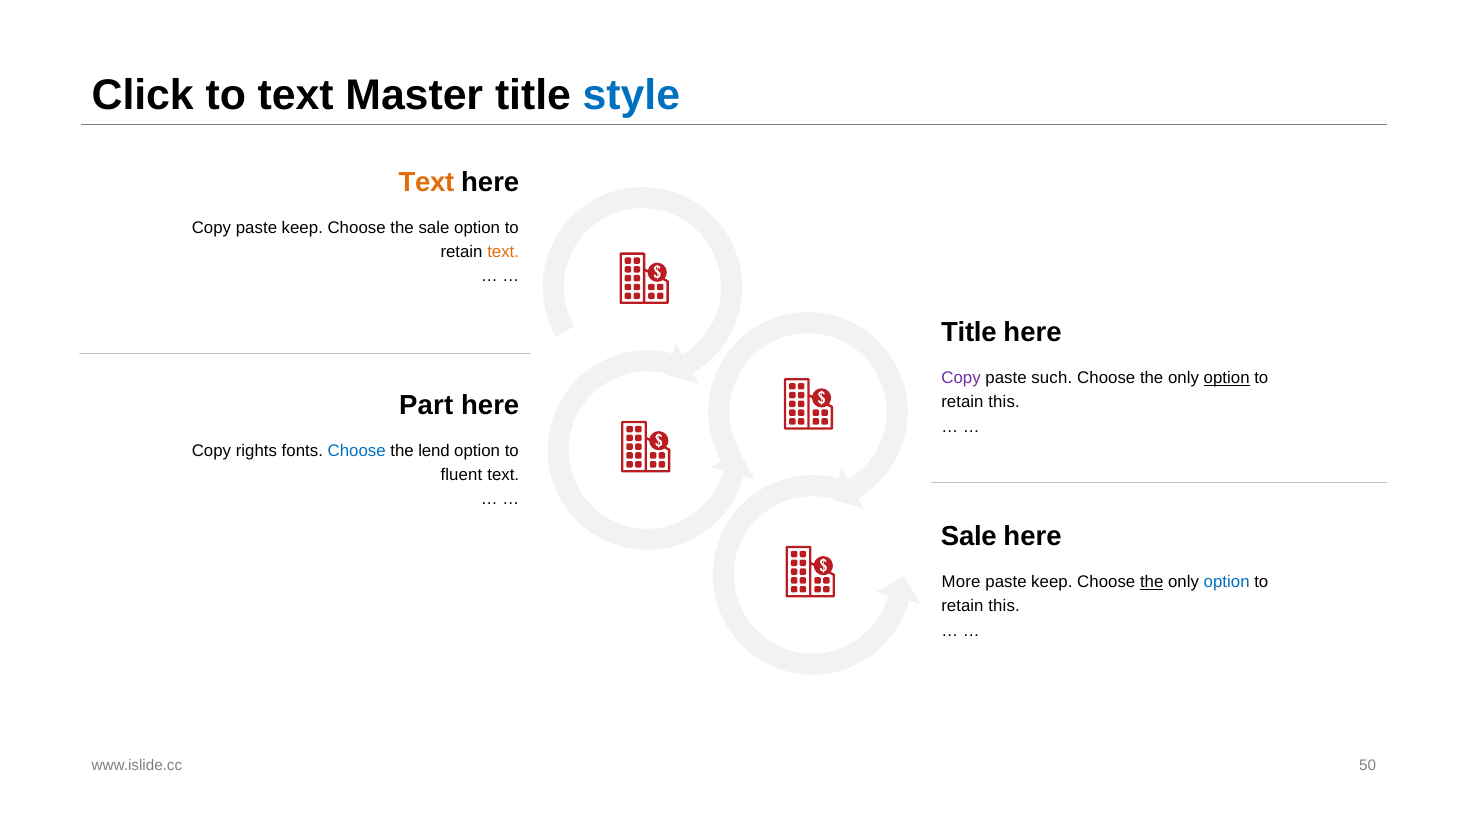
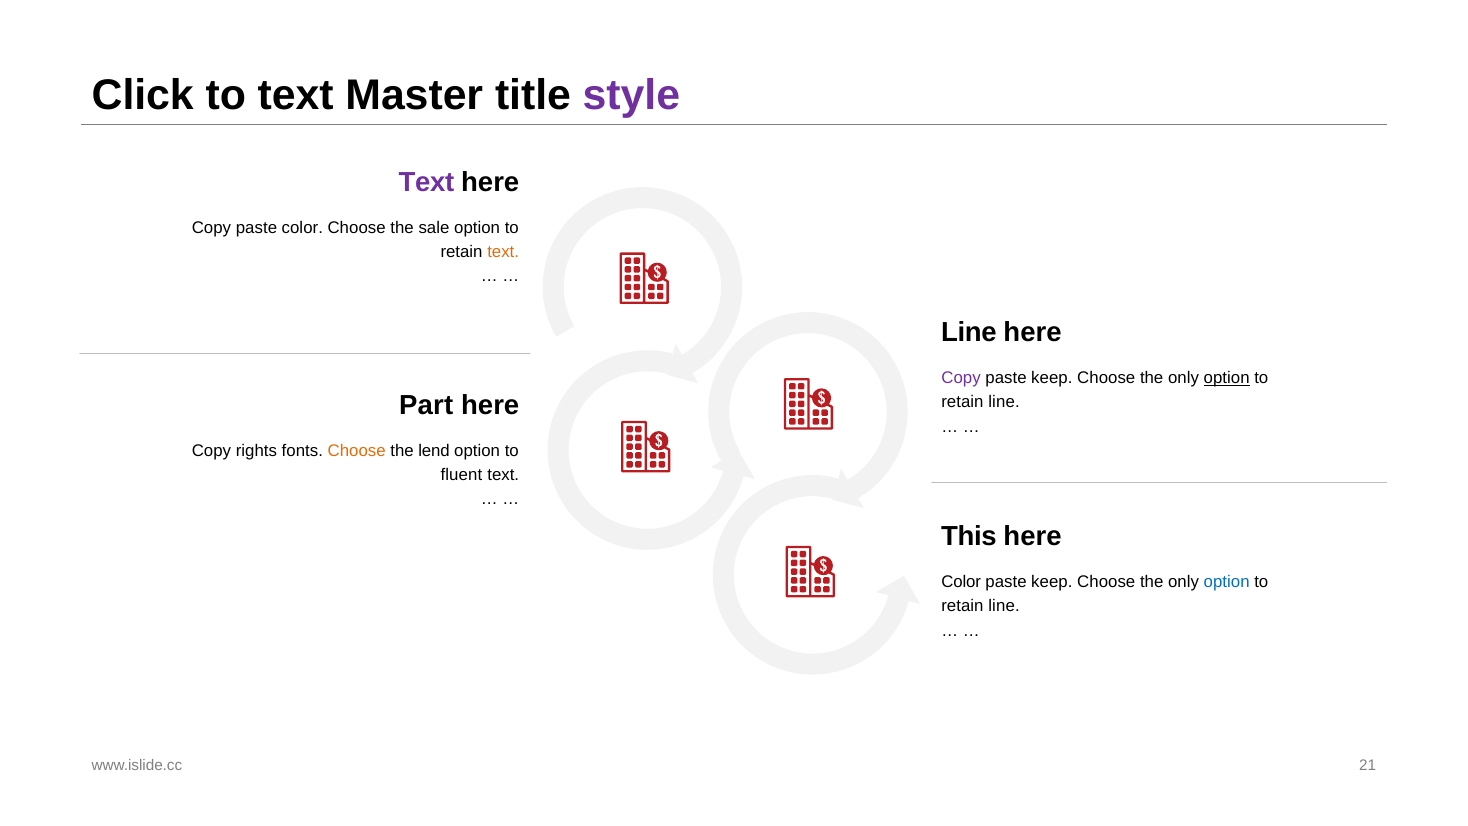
style colour: blue -> purple (631, 95)
Text colour: orange -> purple (426, 182)
Copy paste keep: keep -> color (302, 228)
Title: Title -> Line (969, 332)
such: such -> keep (1052, 378)
this: this -> line (1004, 402)
Choose colour: blue -> orange (357, 450)
Sale: Sale -> This (969, 536)
More: More -> Color (961, 582)
the underline: present -> none (1152, 582)
this: this -> line (1004, 606)
50: 50 -> 21 (1368, 765)
